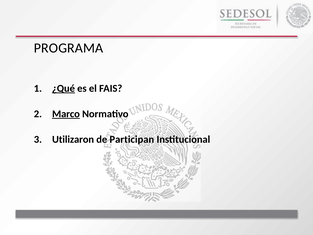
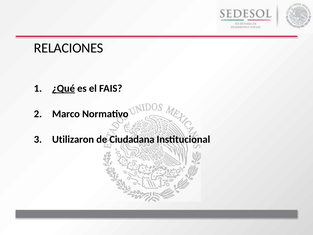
PROGRAMA: PROGRAMA -> RELACIONES (69, 48)
Marco underline: present -> none (66, 114)
Participan: Participan -> Ciudadana (132, 139)
